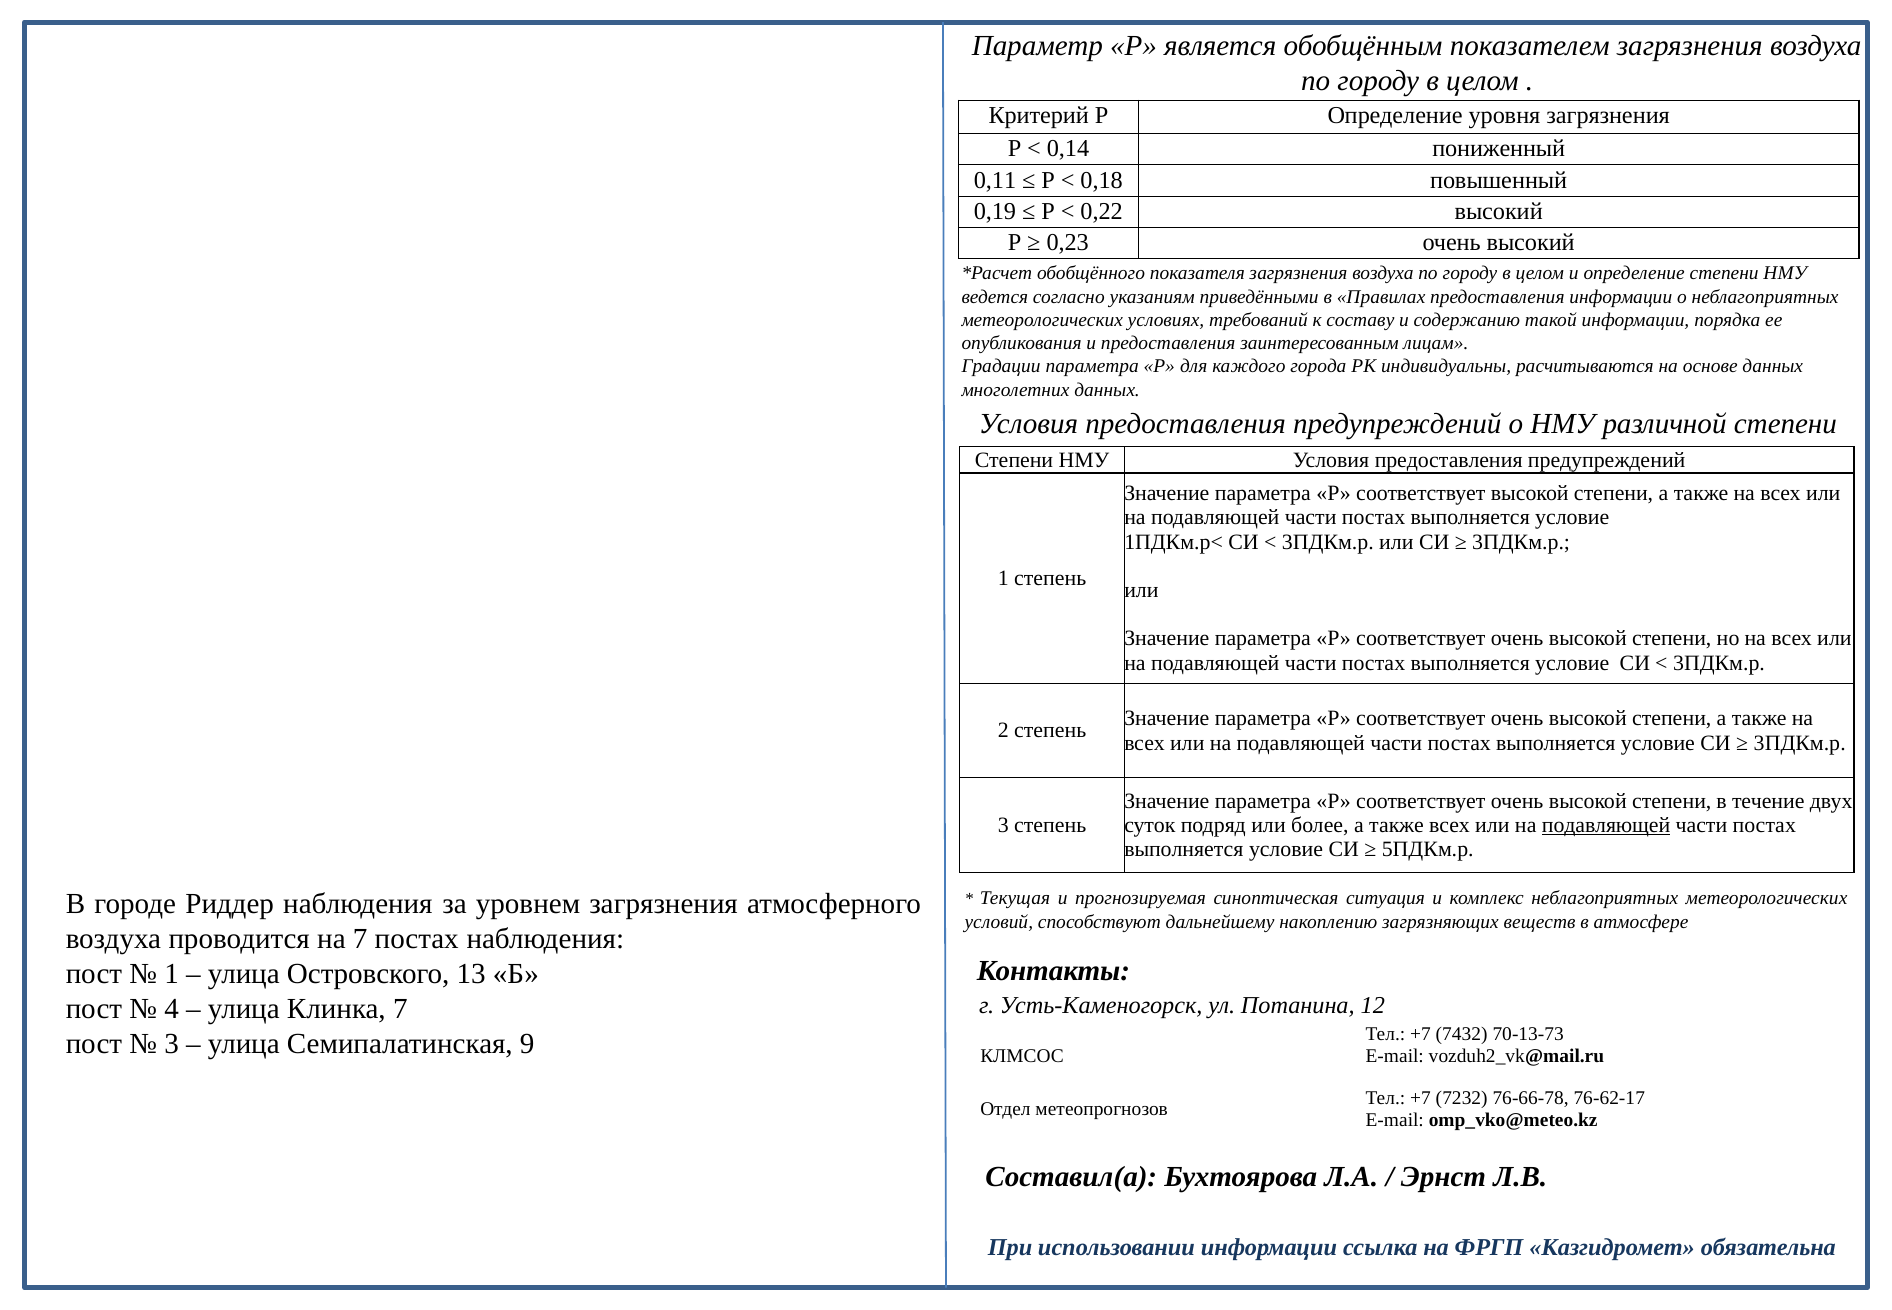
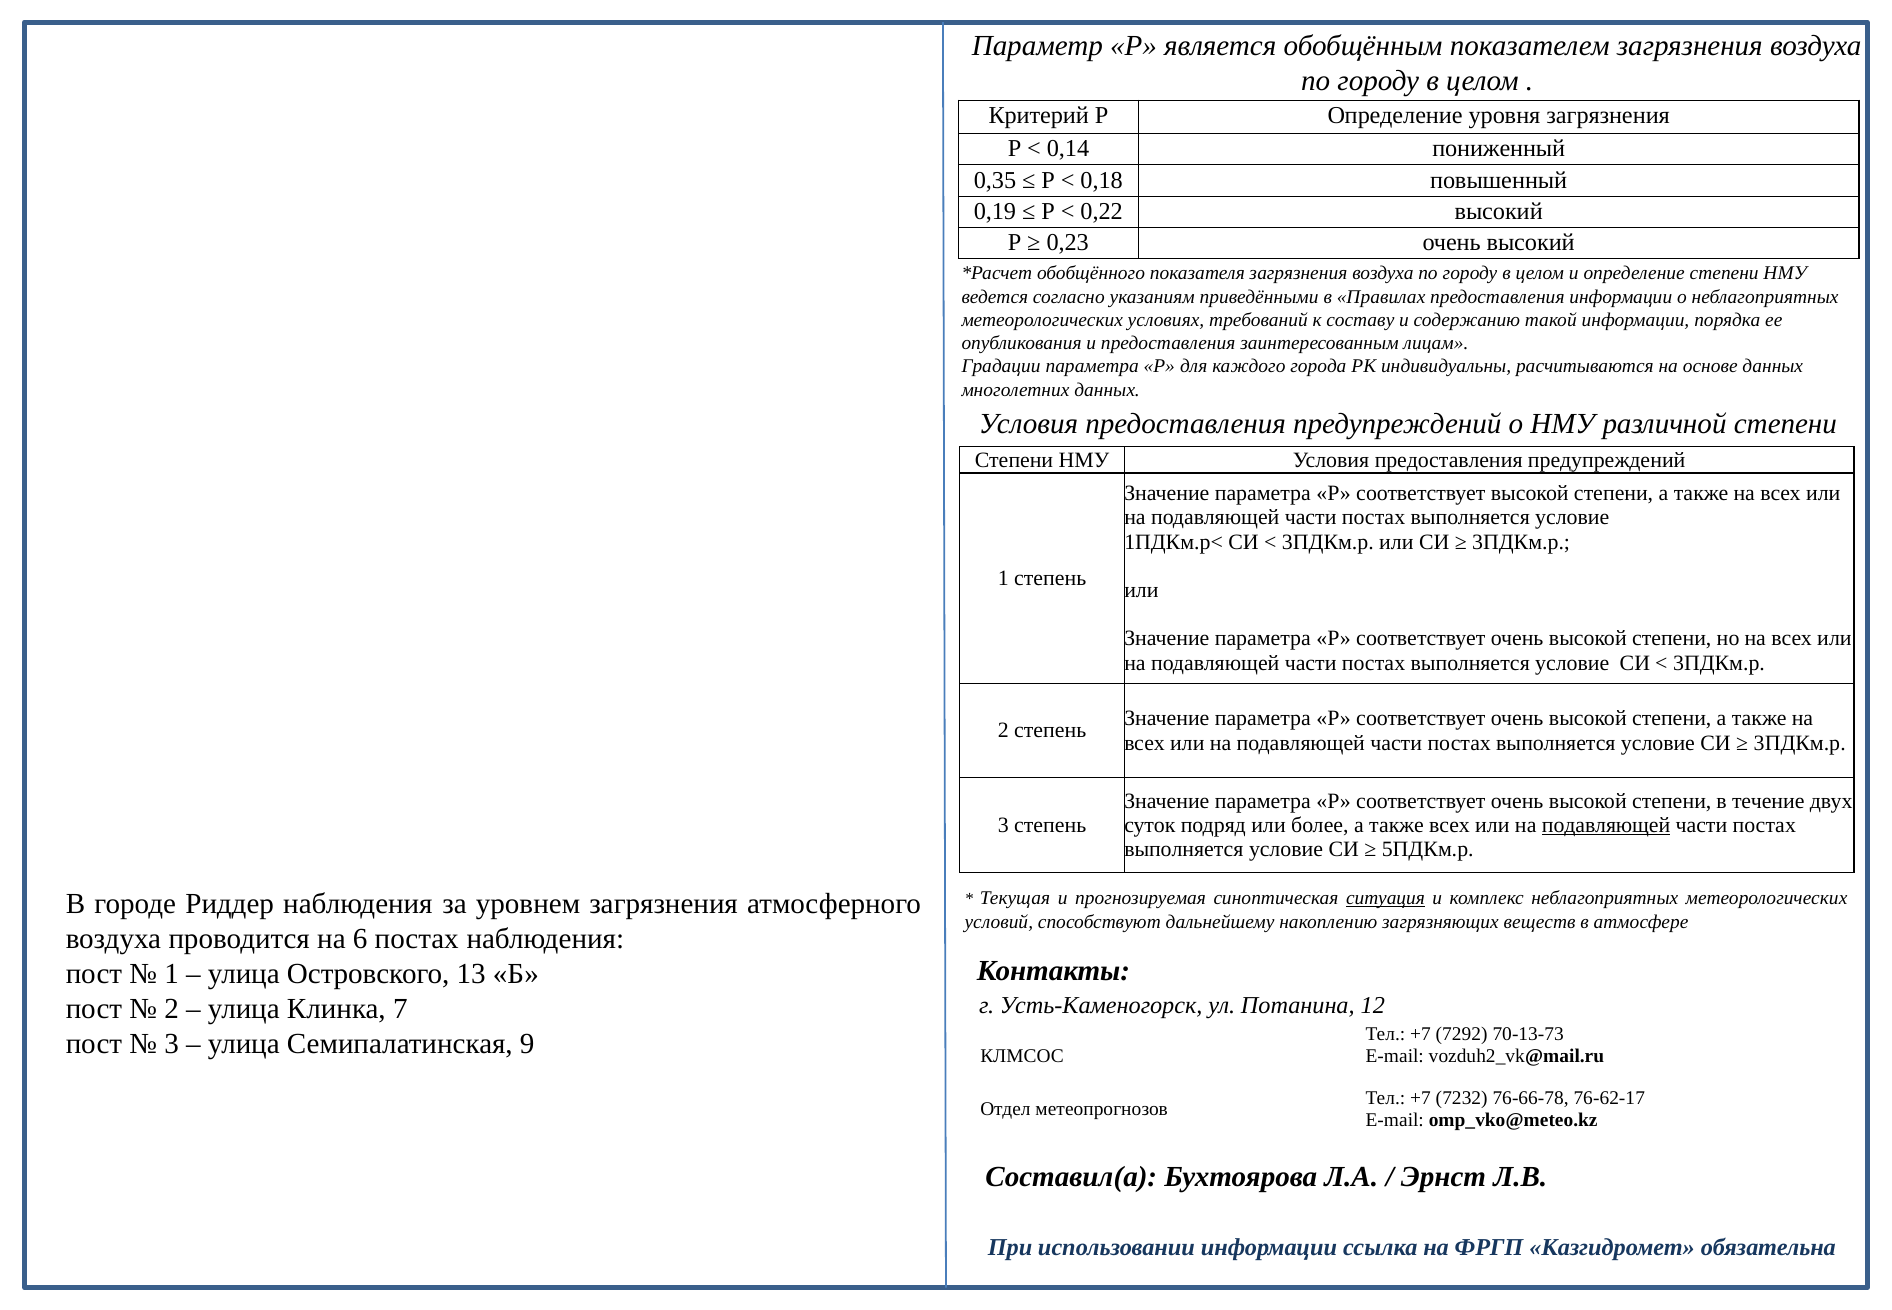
0,11: 0,11 -> 0,35 (995, 180)
ситуация underline: none -> present (1385, 898)
на 7: 7 -> 6 (360, 939)
4: 4 -> 2 (172, 1009)
7432: 7432 -> 7292 (1462, 1034)
